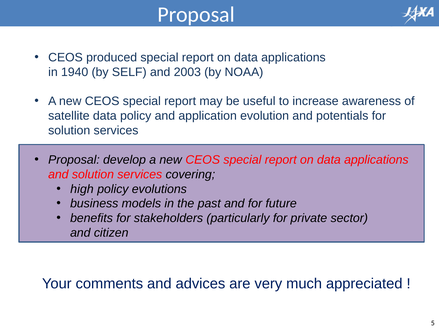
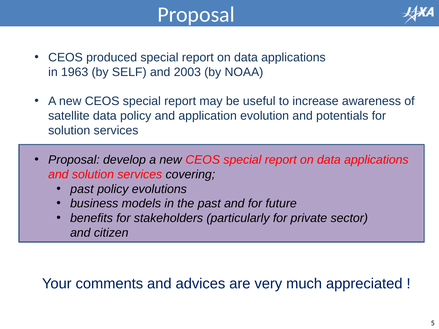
1940: 1940 -> 1963 (75, 72)
high: high -> past (82, 189)
